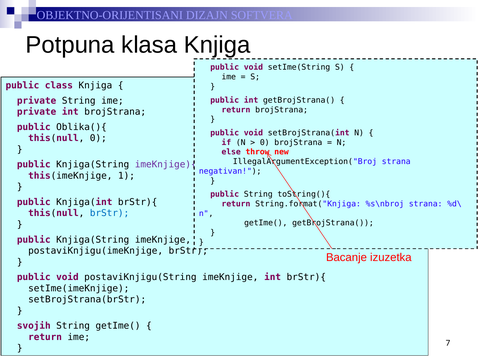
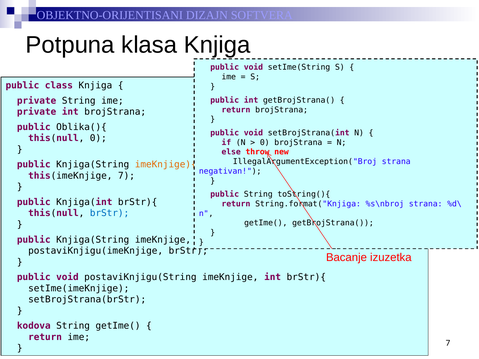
imeKnjige){ colour: purple -> orange (166, 165)
this(imeKnjige 1: 1 -> 7 (126, 176)
svojih: svojih -> kodova (34, 326)
